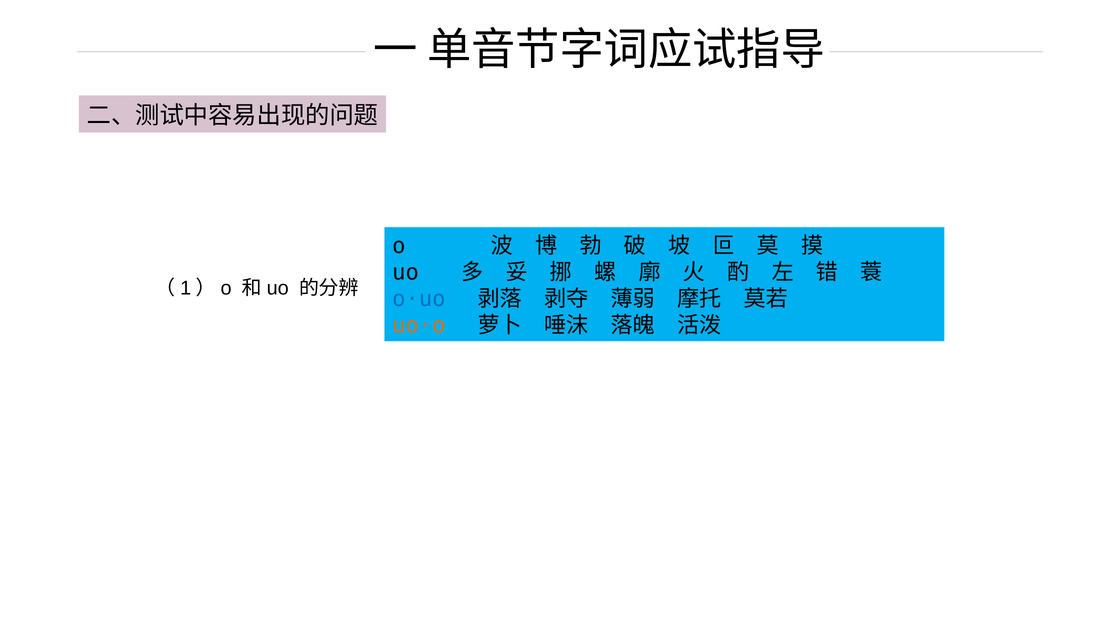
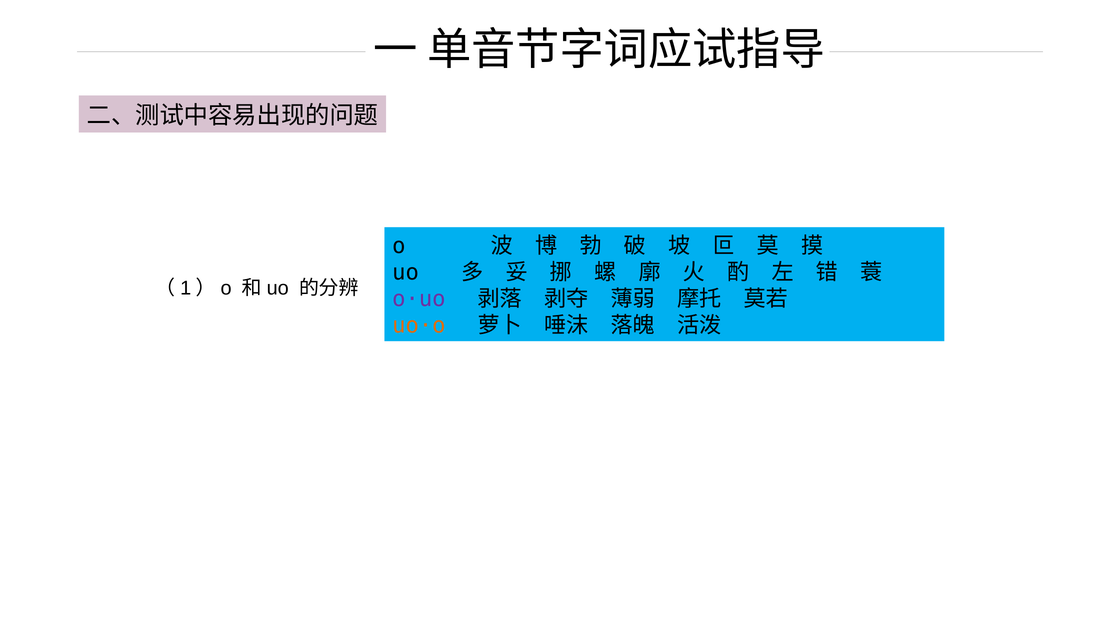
o·uo colour: blue -> purple (419, 299)
